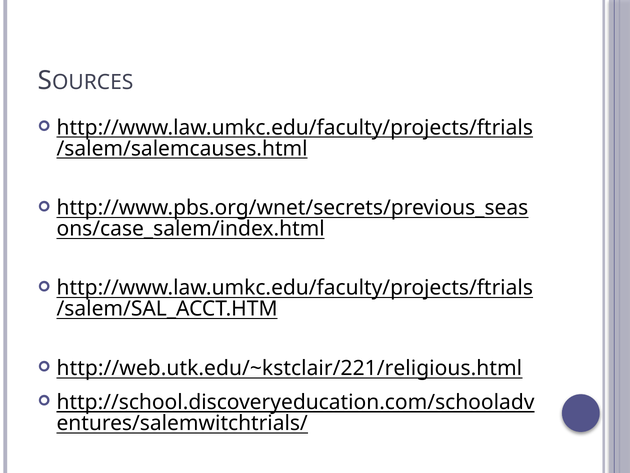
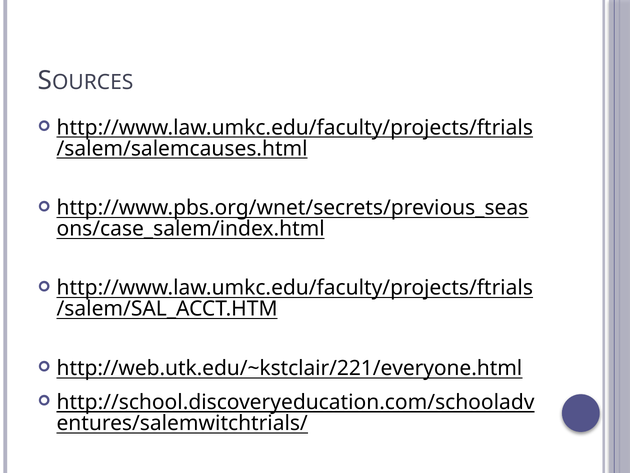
http://web.utk.edu/~kstclair/221/religious.html: http://web.utk.edu/~kstclair/221/religious.html -> http://web.utk.edu/~kstclair/221/everyone.html (289, 368)
